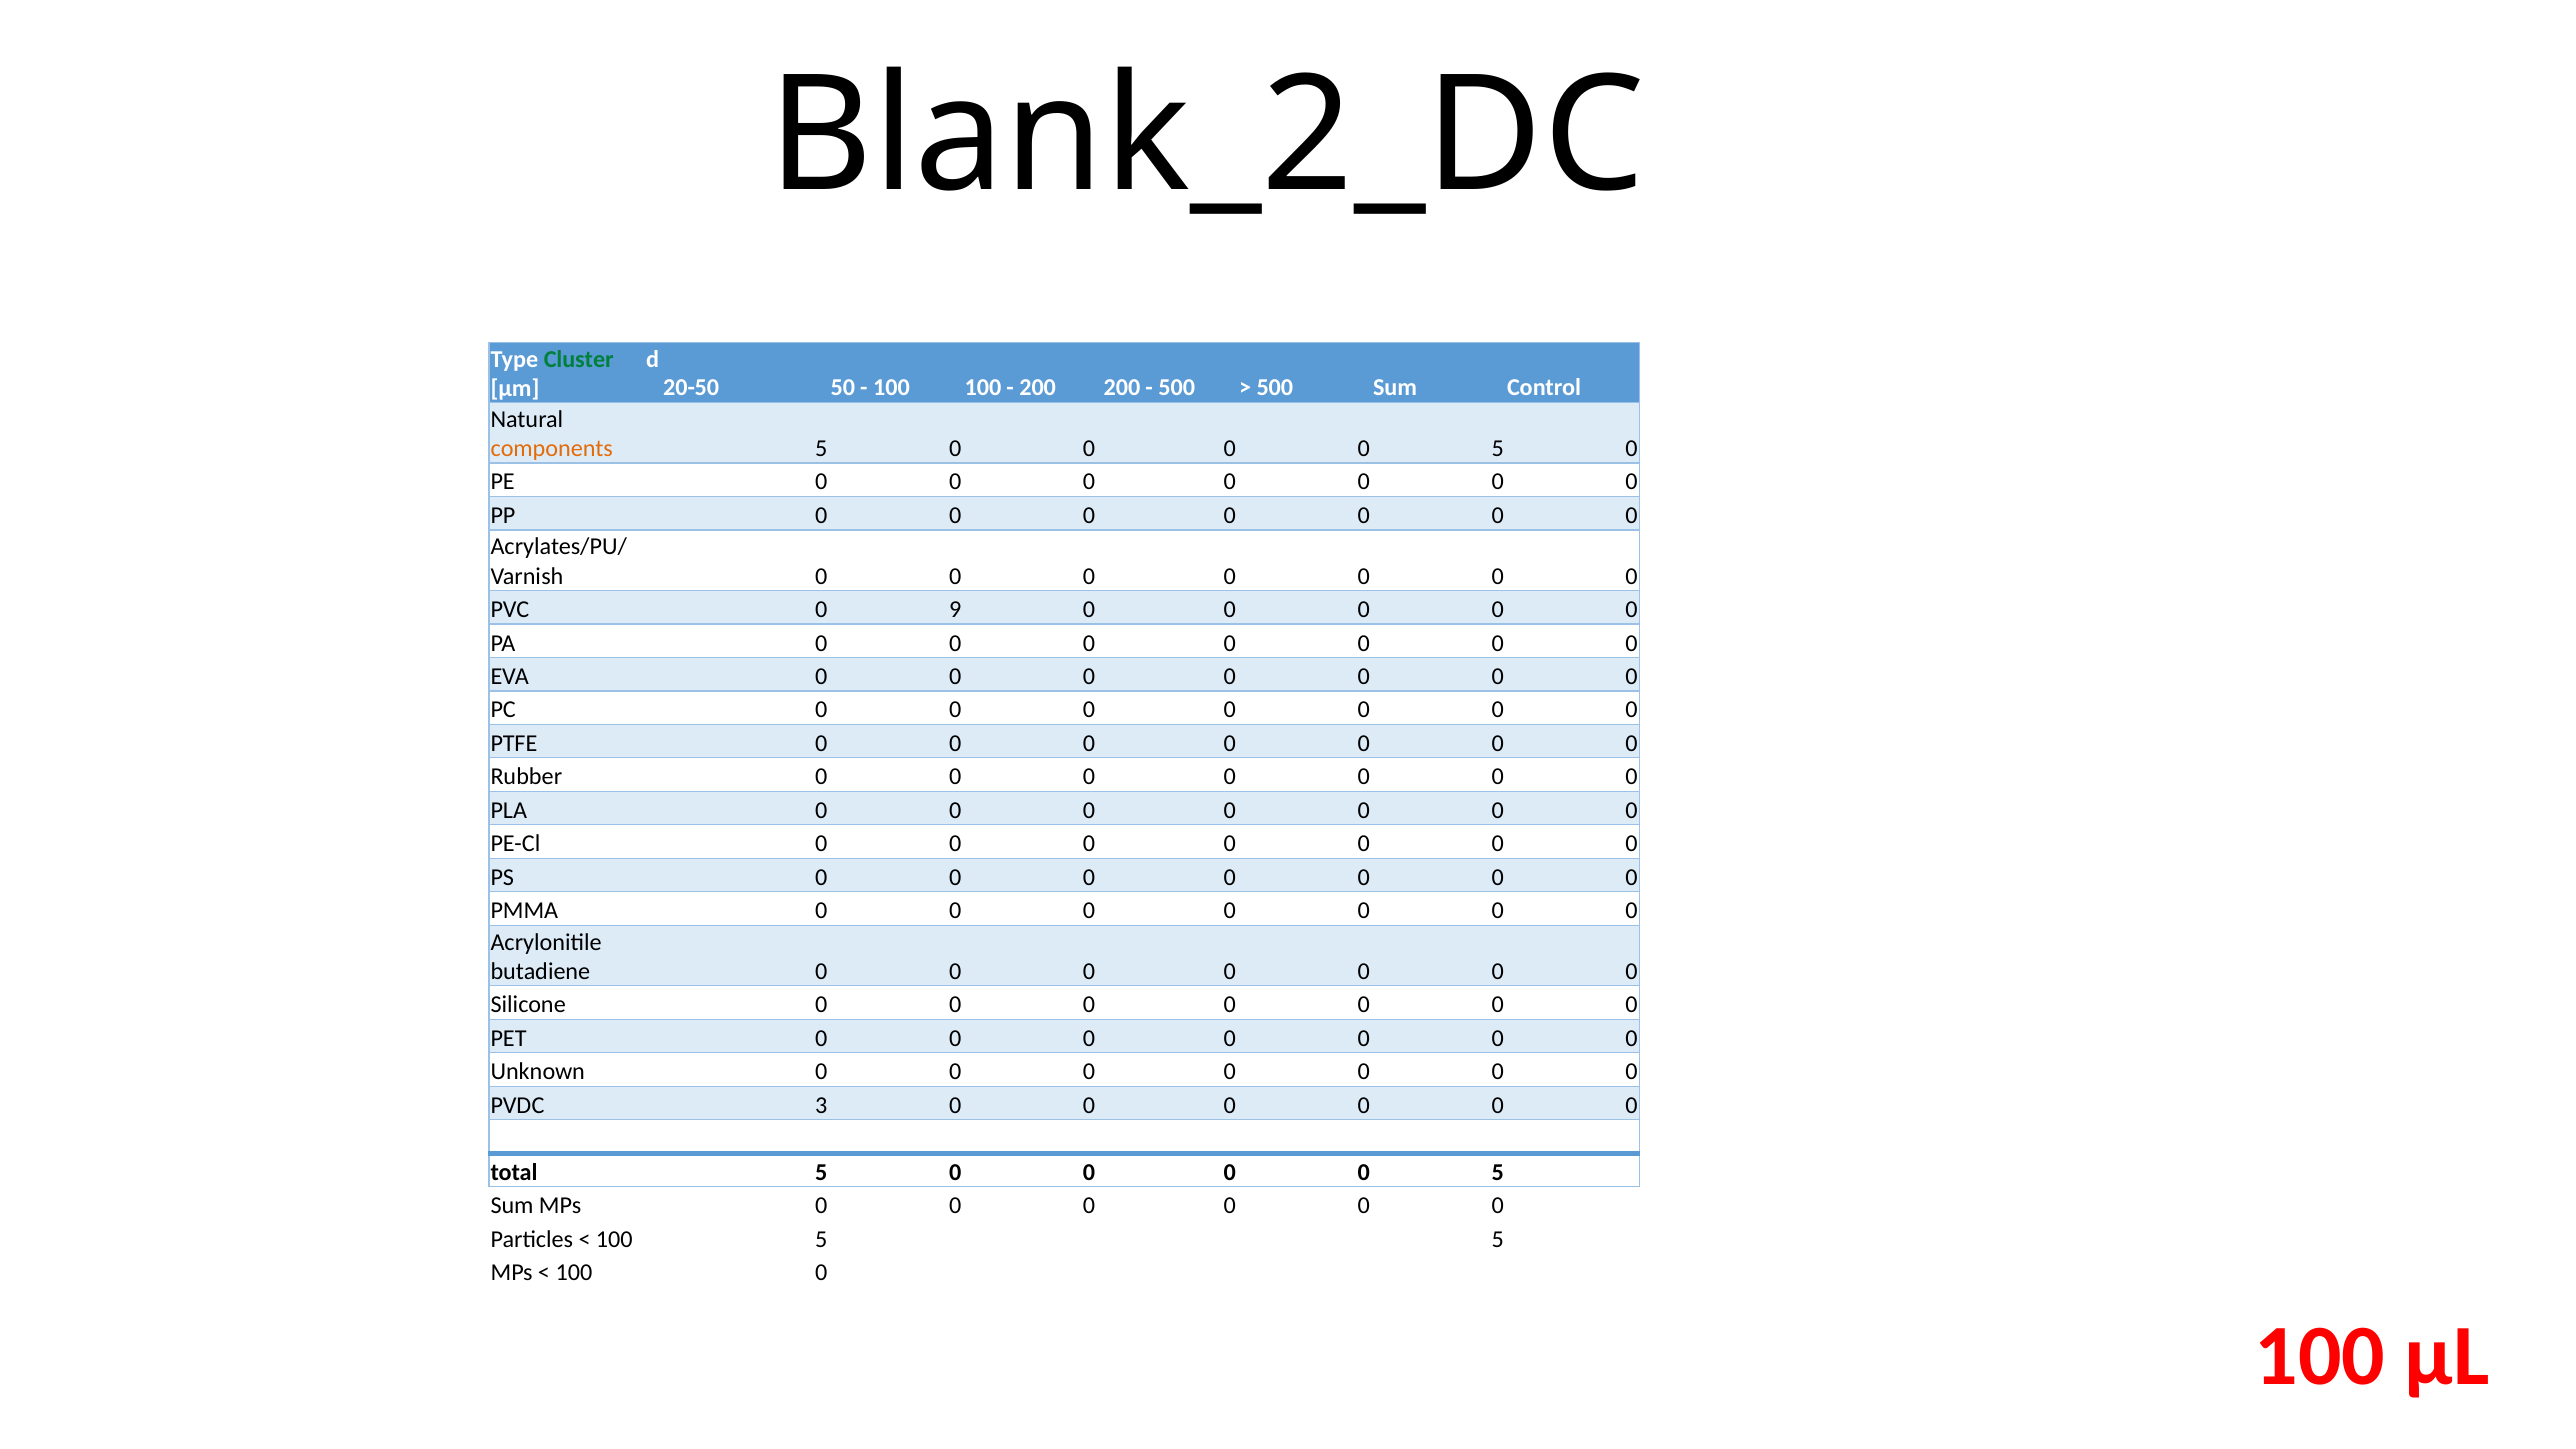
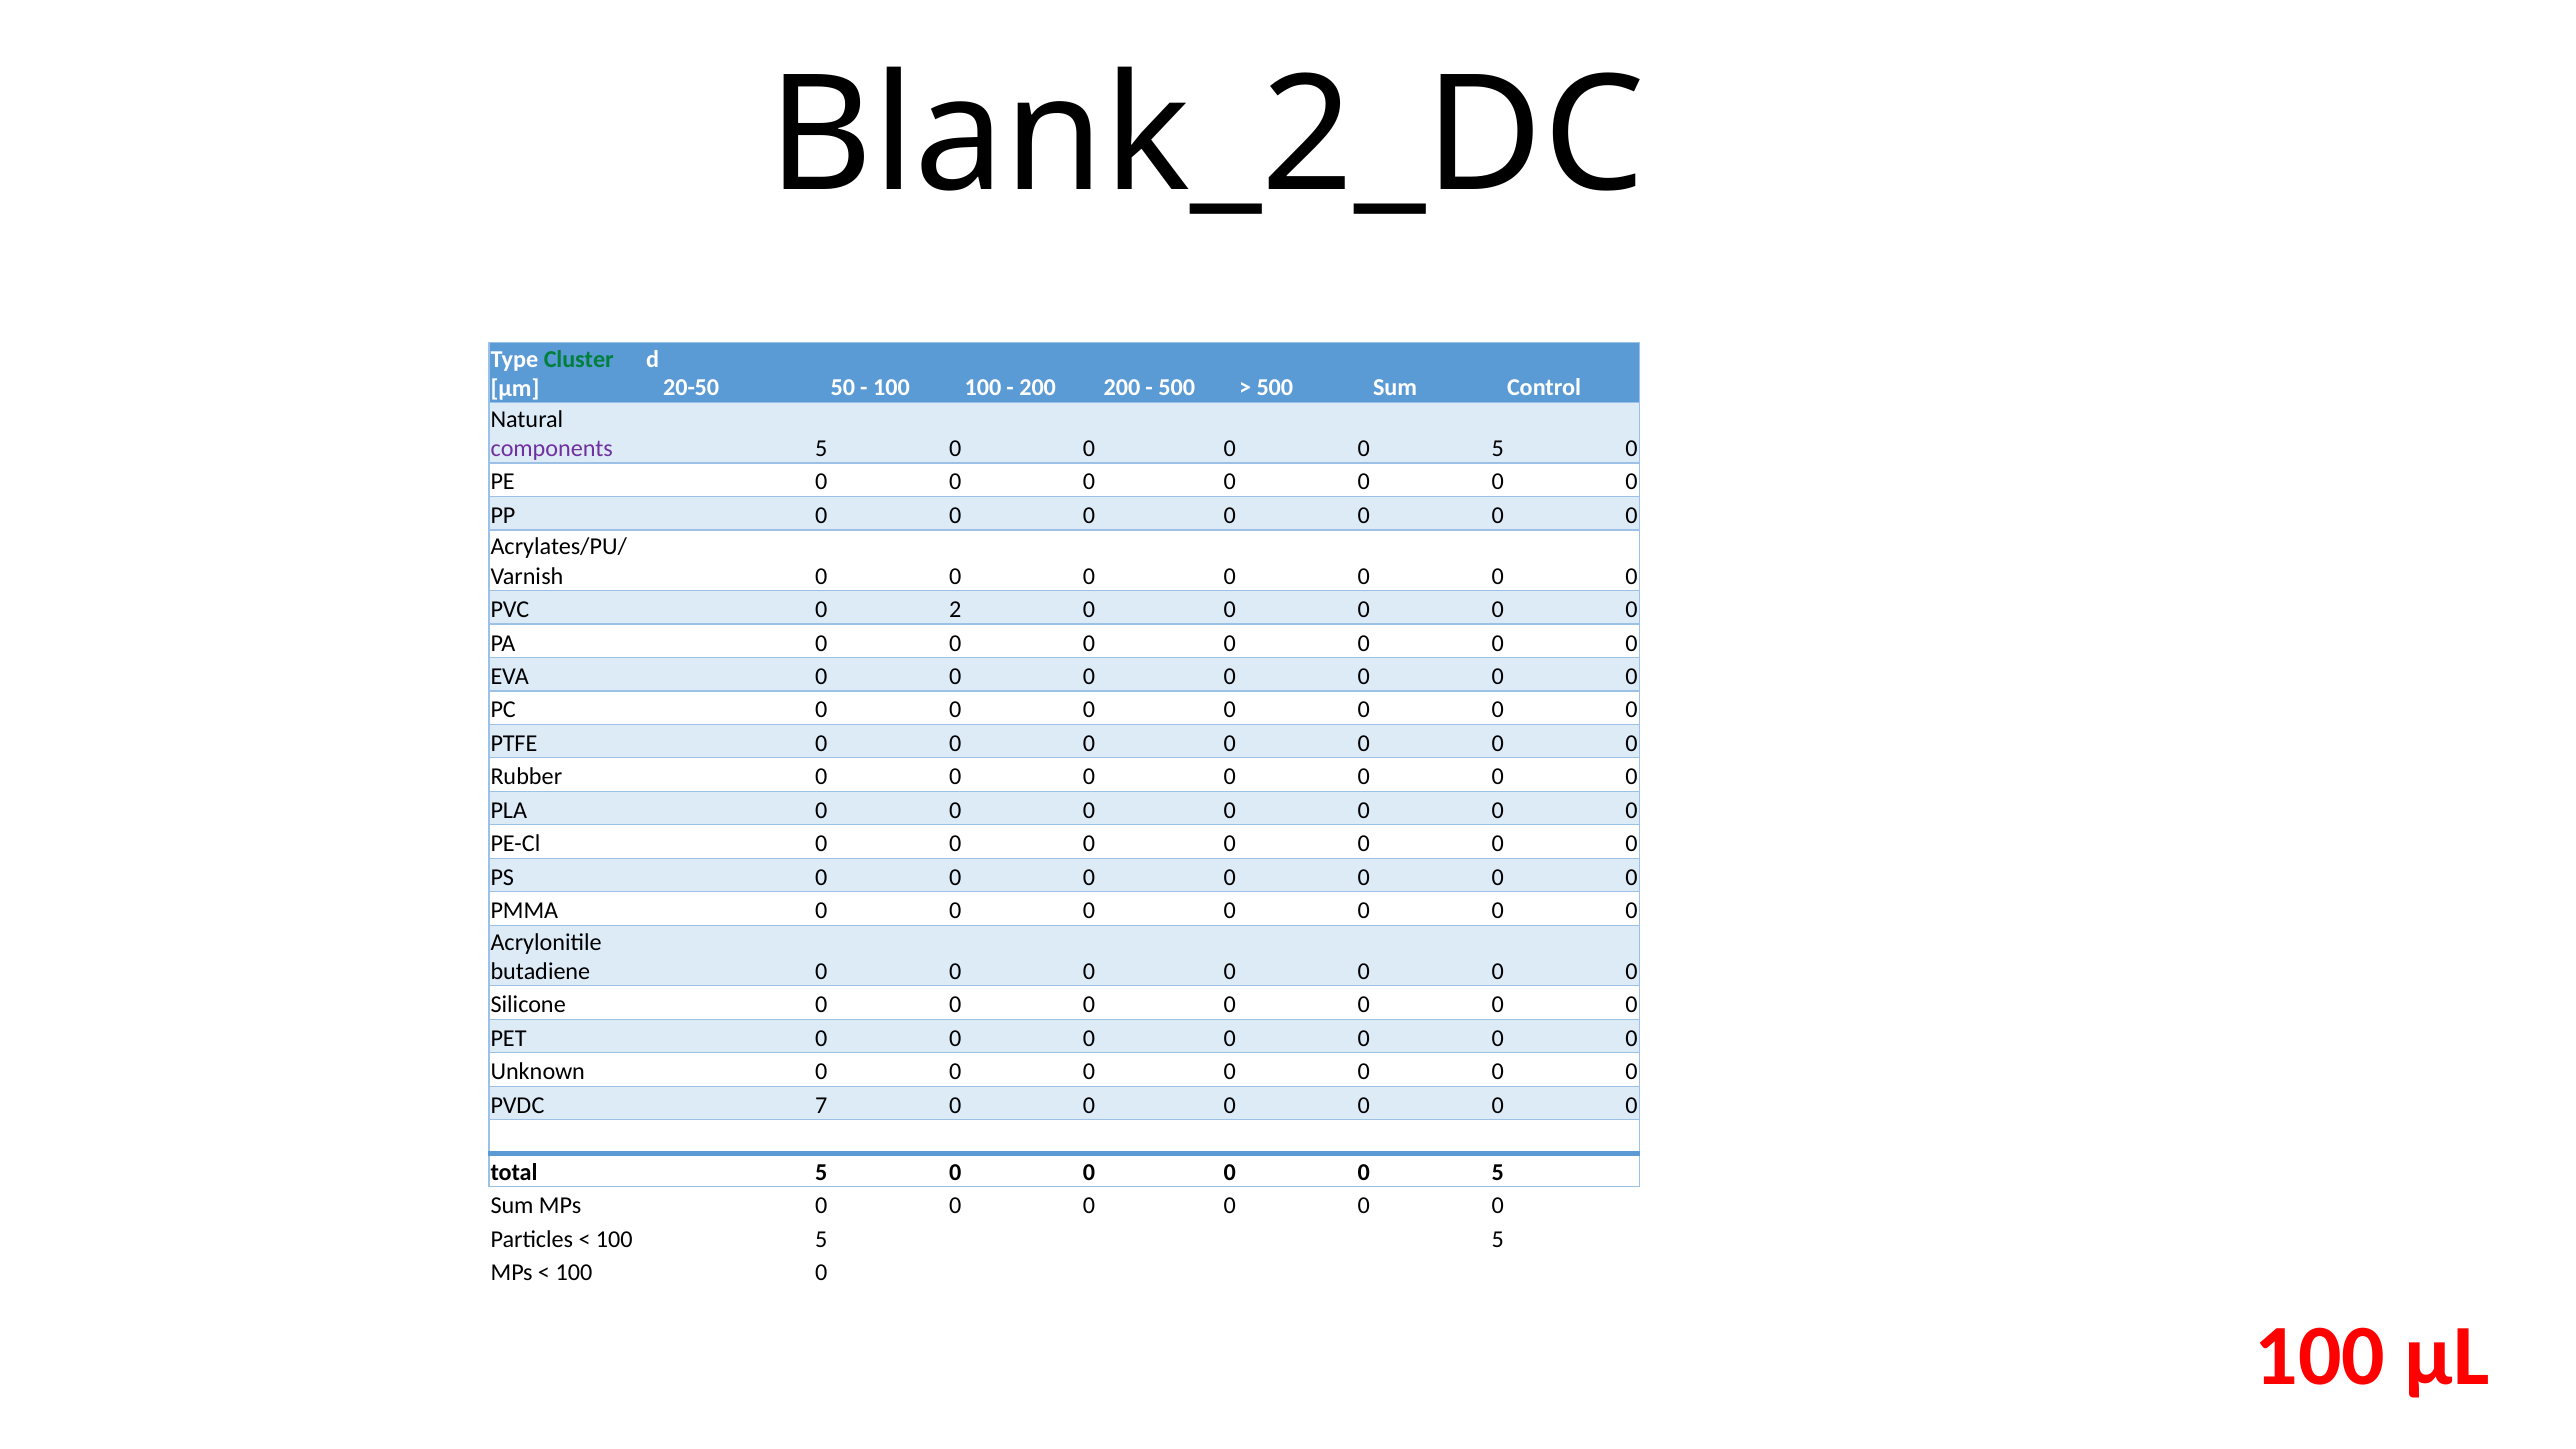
components colour: orange -> purple (552, 449)
9: 9 -> 2 (955, 610)
3: 3 -> 7 (821, 1105)
